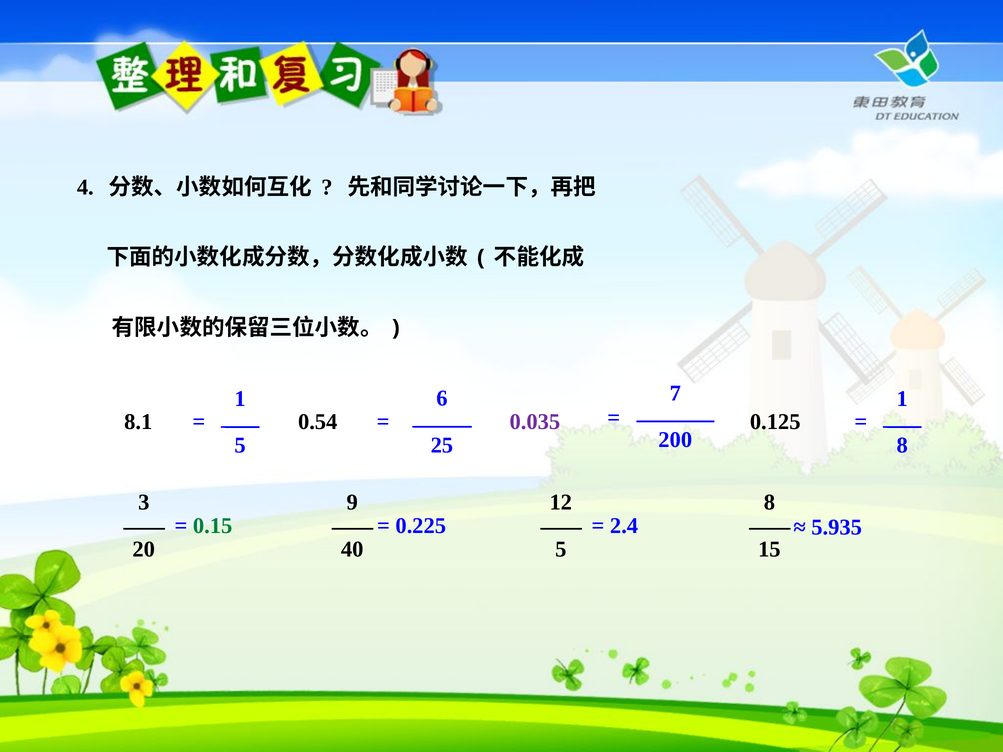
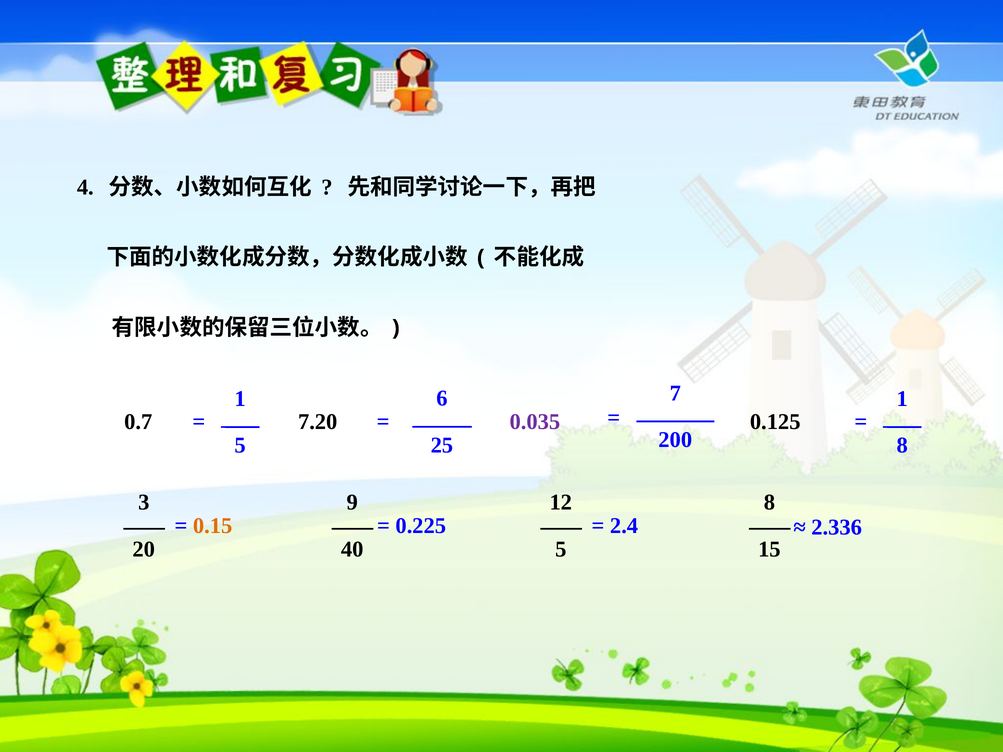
8.1: 8.1 -> 0.7 (138, 422)
0.54: 0.54 -> 7.20 (318, 422)
0.15 colour: green -> orange (213, 526)
5.935: 5.935 -> 2.336 (837, 528)
